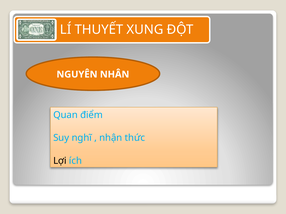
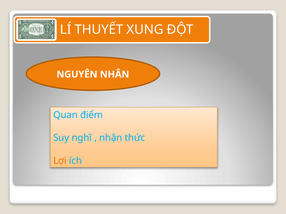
Lợi colour: black -> orange (60, 161)
